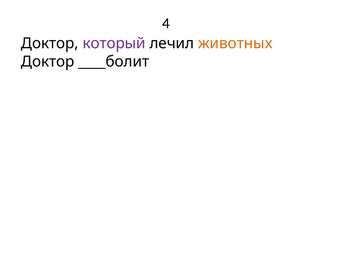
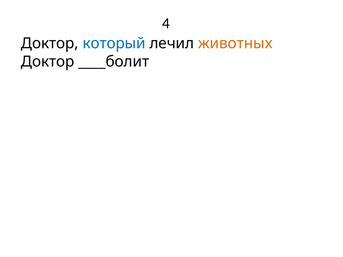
который colour: purple -> blue (114, 43)
